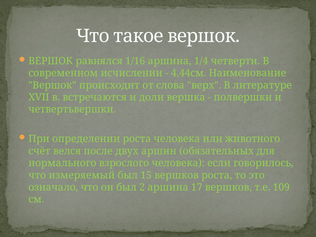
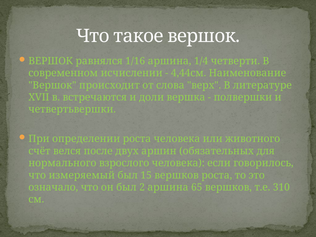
17: 17 -> 65 (197, 187)
109: 109 -> 310 (281, 187)
